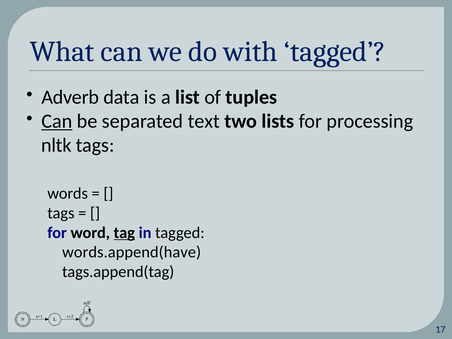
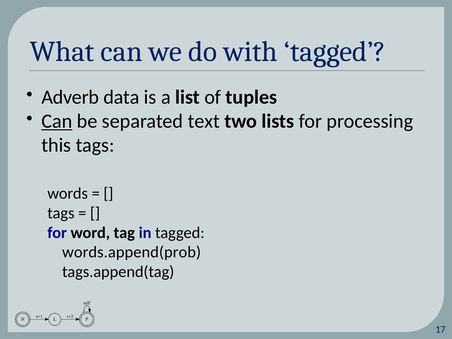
nltk: nltk -> this (56, 145)
tag underline: present -> none (124, 233)
words.append(have: words.append(have -> words.append(prob (132, 252)
